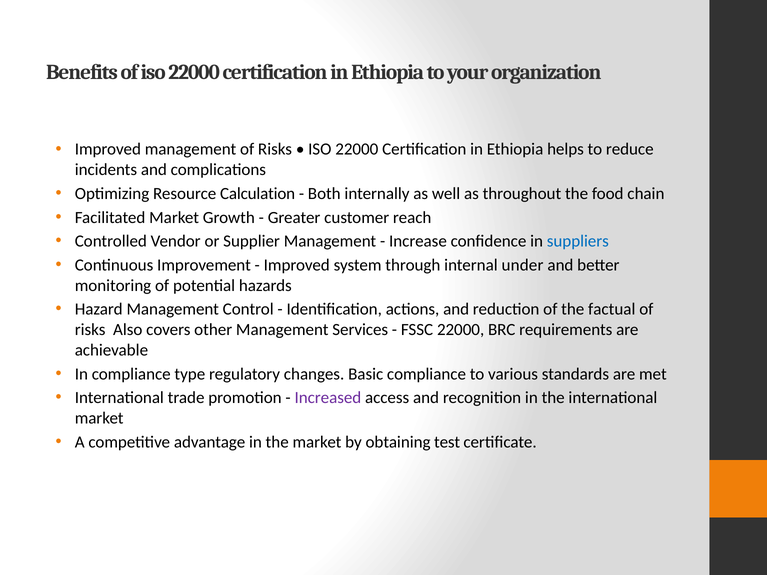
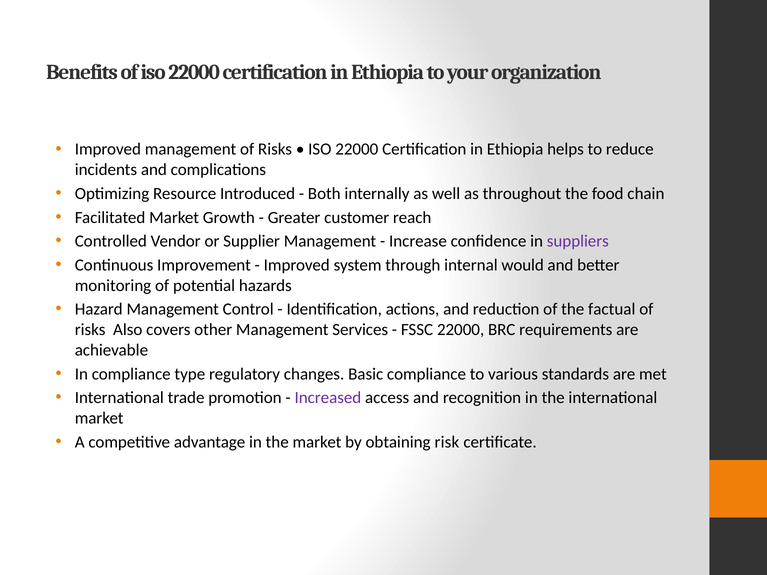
Calculation: Calculation -> Introduced (258, 194)
suppliers colour: blue -> purple (578, 241)
under: under -> would (523, 265)
test: test -> risk (447, 442)
